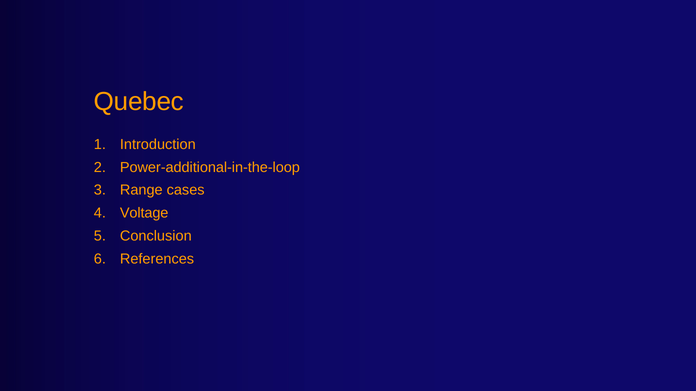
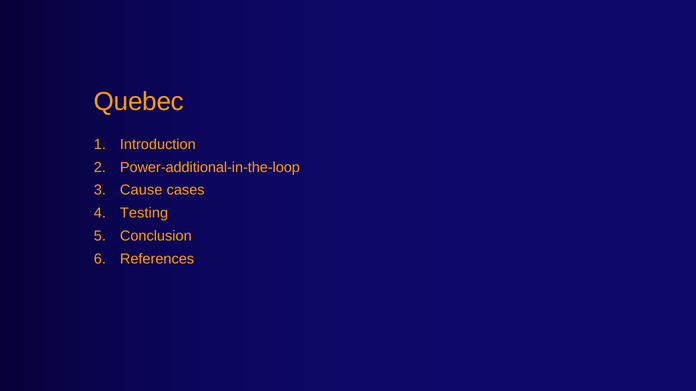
Range: Range -> Cause (141, 190)
Voltage: Voltage -> Testing (144, 213)
